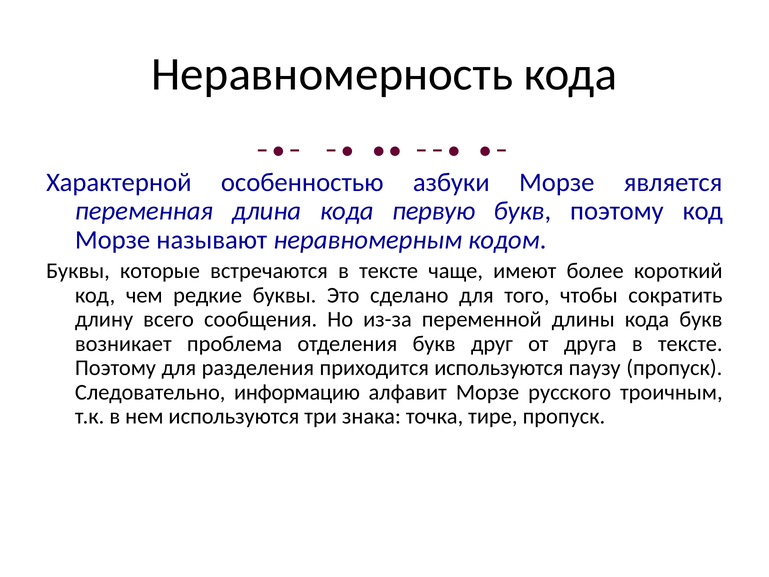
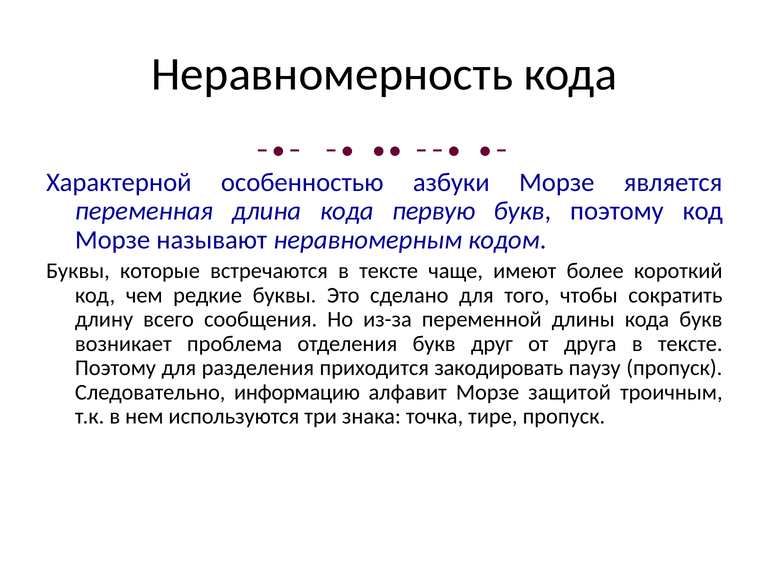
приходится используются: используются -> закодировать (499, 368)
русского: русского -> защитой (570, 392)
